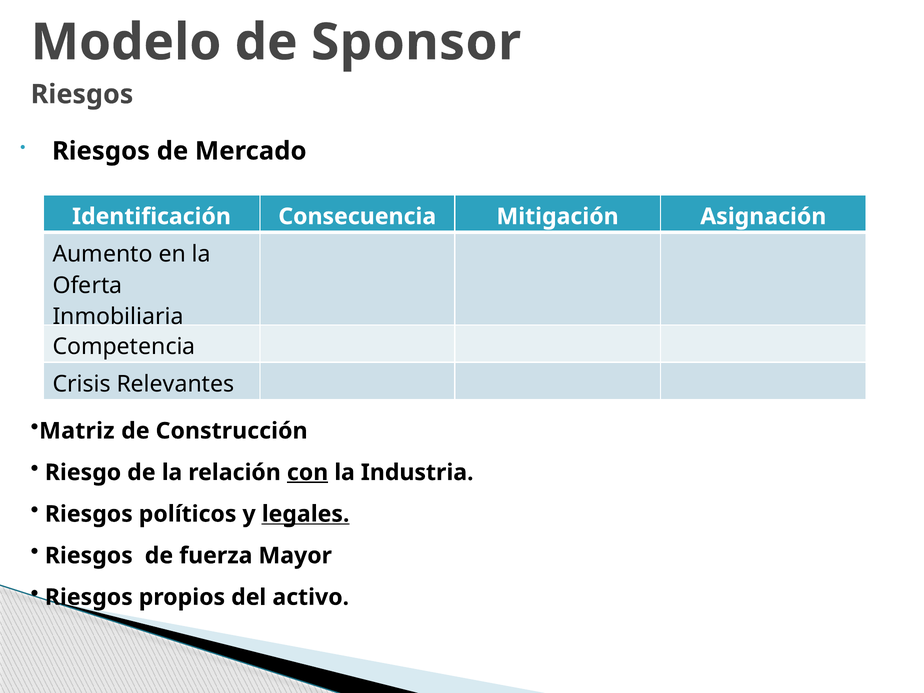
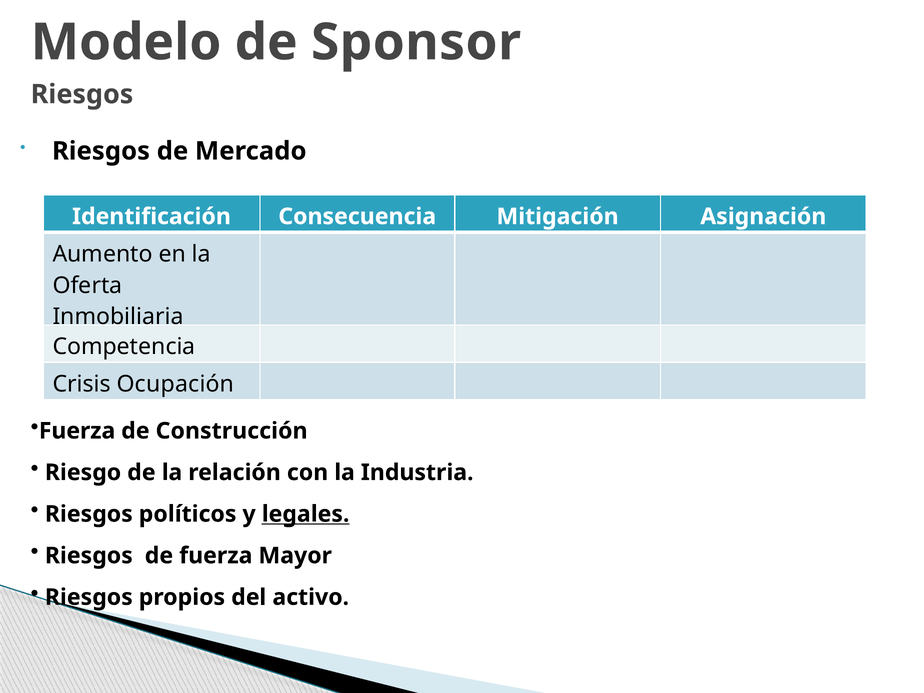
Relevantes: Relevantes -> Ocupación (175, 384)
Matriz: Matriz -> Fuerza (77, 431)
con underline: present -> none (308, 472)
